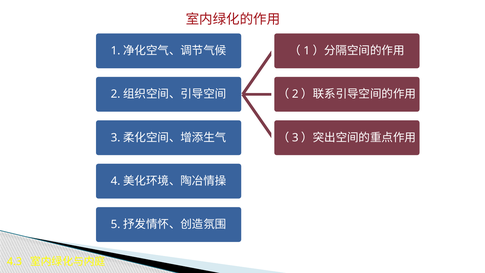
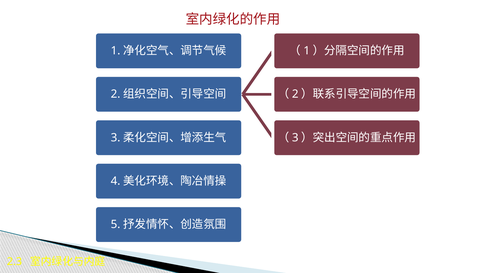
4.3: 4.3 -> 2.3 (14, 261)
